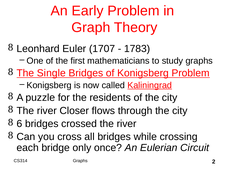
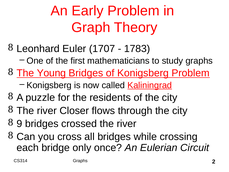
Single: Single -> Young (51, 73)
6: 6 -> 9 (19, 124)
